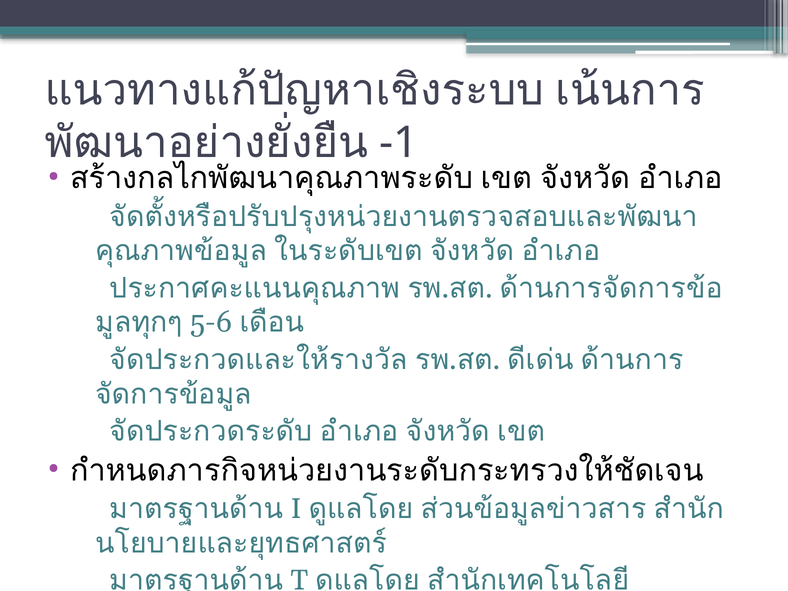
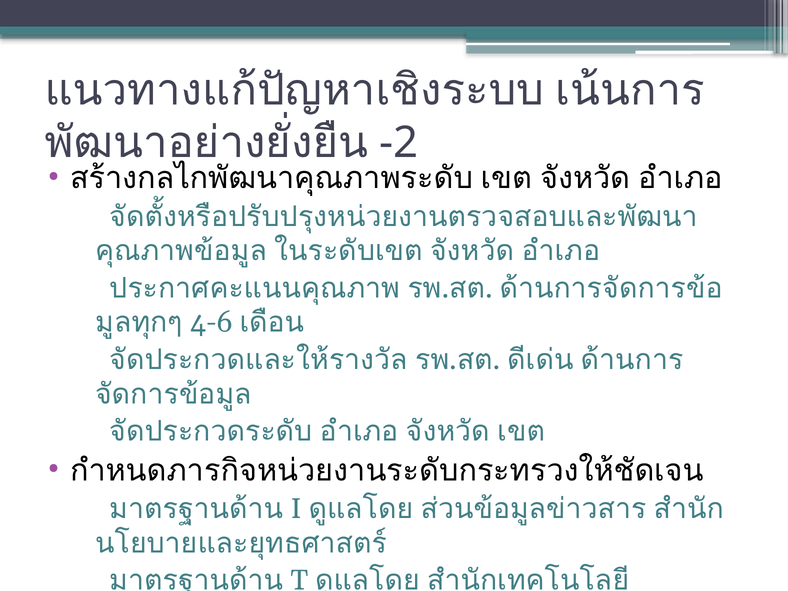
-1: -1 -> -2 (399, 143)
5-6: 5-6 -> 4-6 (211, 323)
